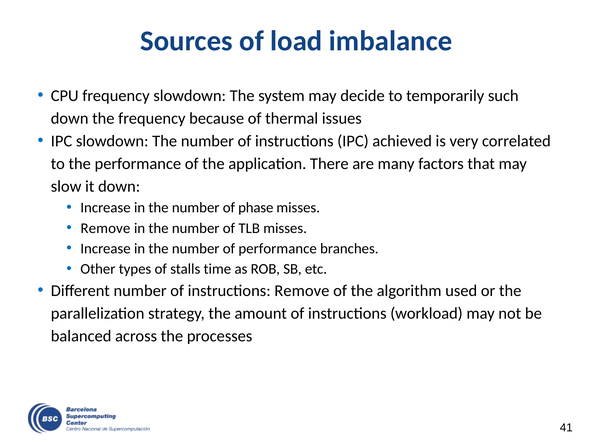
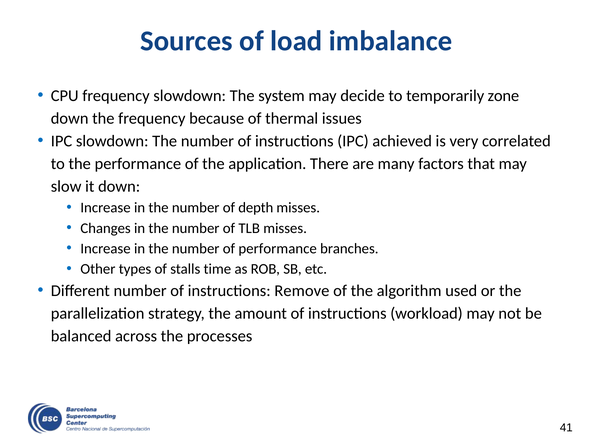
such: such -> zone (503, 96)
phase: phase -> depth (256, 208)
Remove: Remove -> Changes (106, 228)
